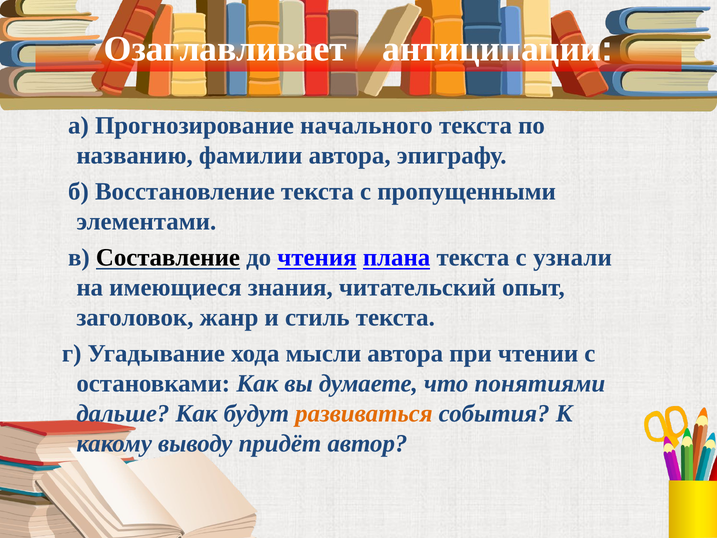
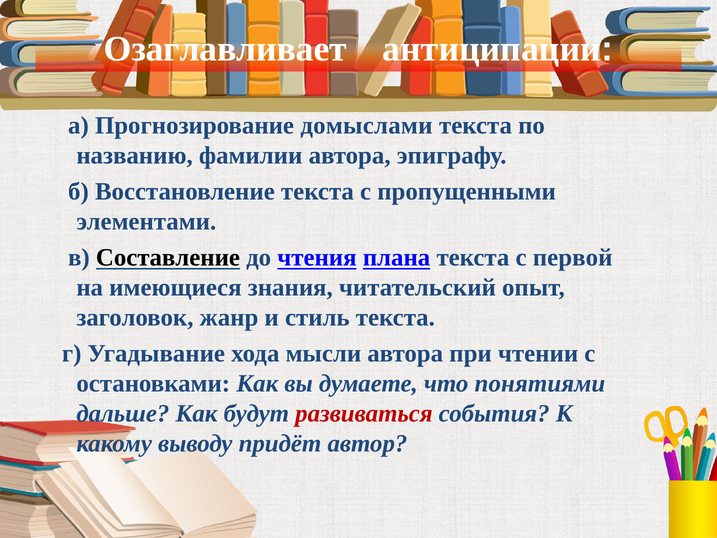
начального: начального -> домыслами (366, 125)
узнали: узнали -> первой (573, 258)
развиваться colour: orange -> red (364, 413)
